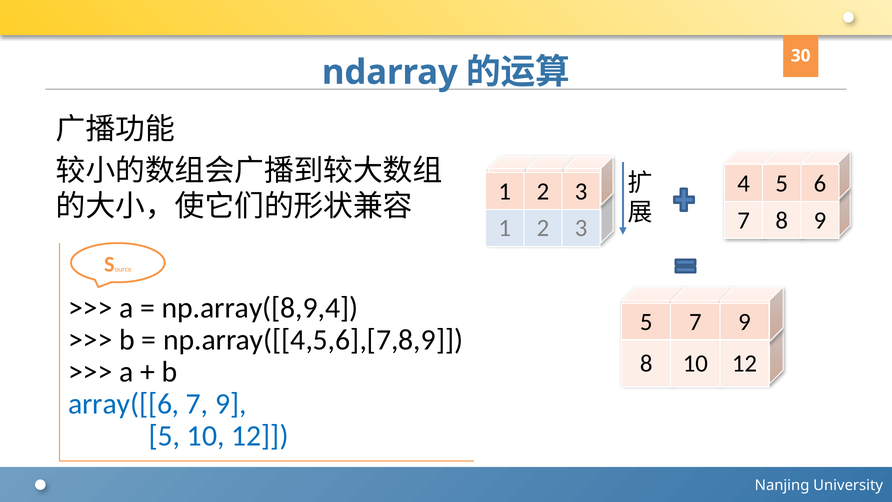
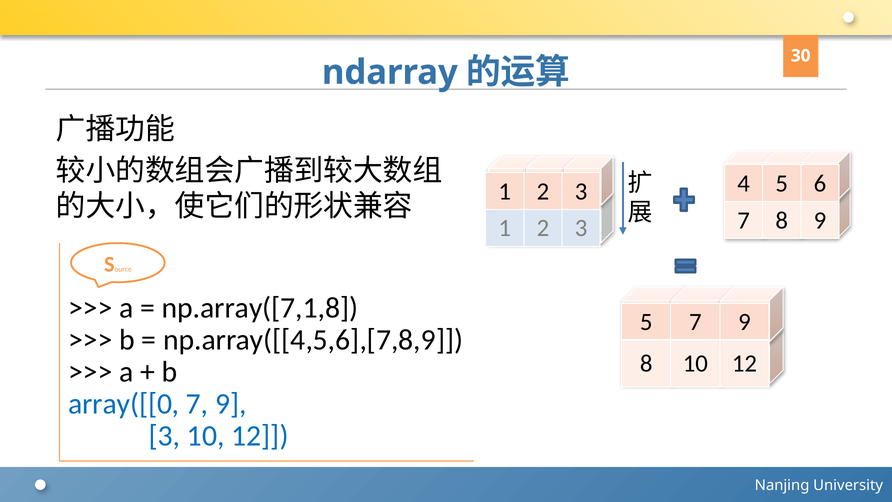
np.array([8,9,4: np.array([8,9,4 -> np.array([7,1,8 (260, 308)
array([[6: array([[6 -> array([[0 (124, 404)
5: 5 -> 3 (164, 436)
